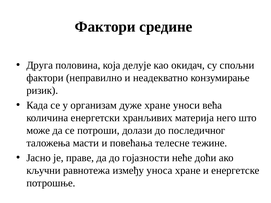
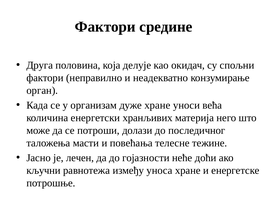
ризик: ризик -> орган (42, 91)
праве: праве -> лечен (80, 158)
